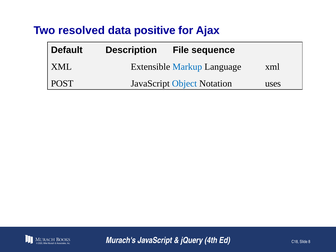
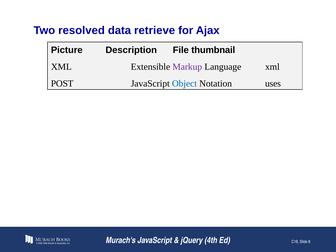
positive: positive -> retrieve (155, 31)
Default: Default -> Picture (67, 50)
sequence: sequence -> thumbnail (213, 50)
Markup colour: blue -> purple (187, 67)
